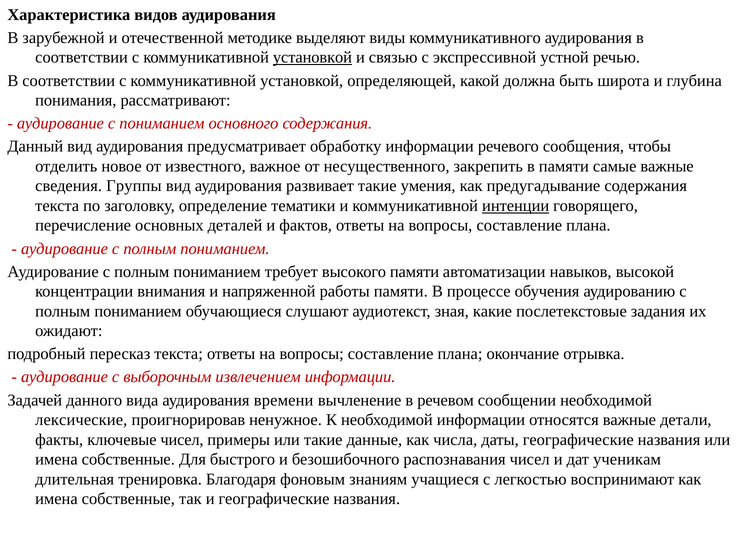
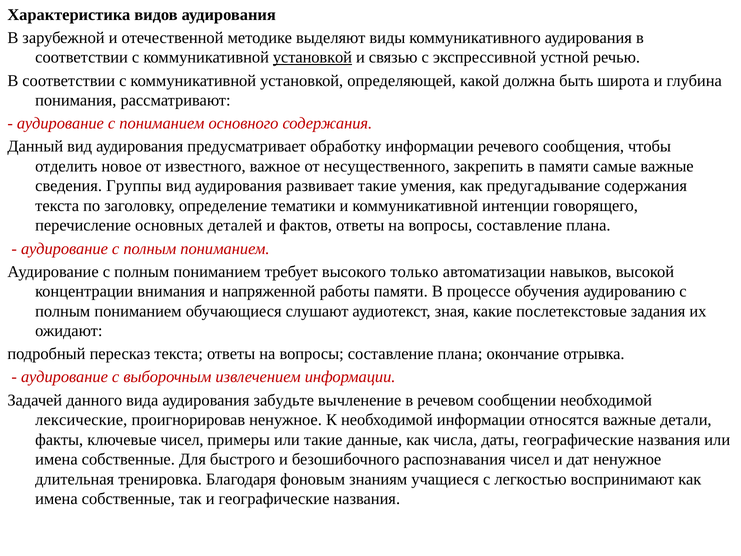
интенции underline: present -> none (516, 206)
высокого памяти: памяти -> только (414, 272)
времени: времени -> забудьте (284, 400)
дат ученикам: ученикам -> ненужное (627, 459)
